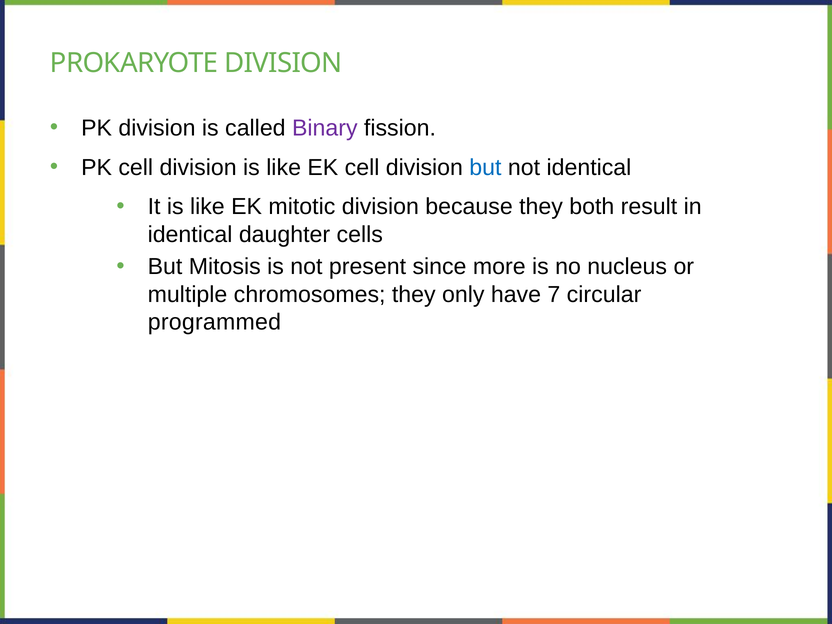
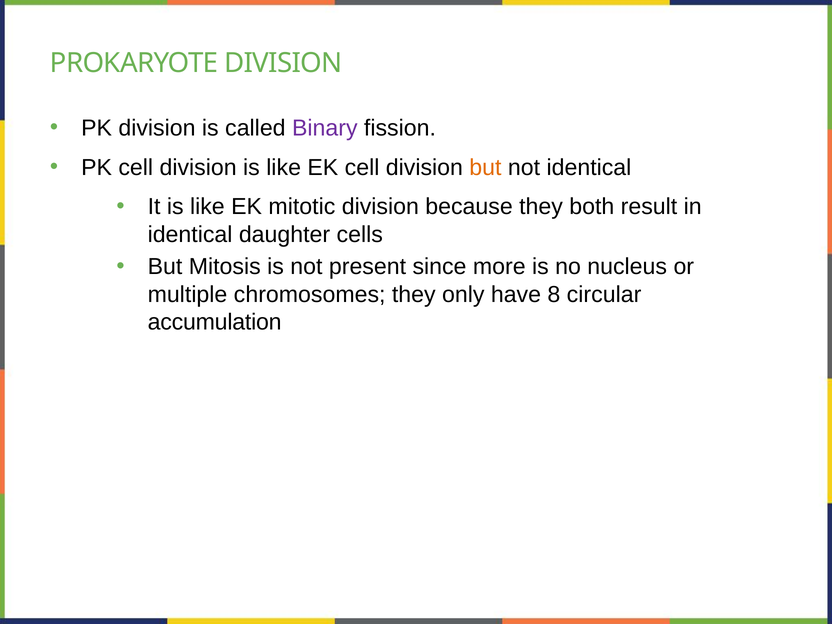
but colour: blue -> orange (485, 167)
7: 7 -> 8 (554, 295)
programmed: programmed -> accumulation (215, 322)
